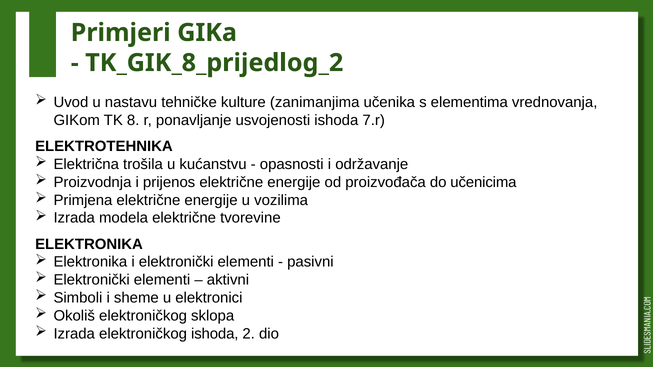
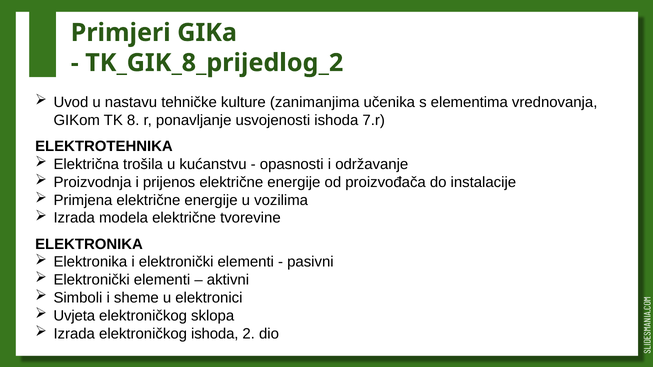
učenicima: učenicima -> instalacije (483, 182)
Okoliš: Okoliš -> Uvjeta (74, 316)
